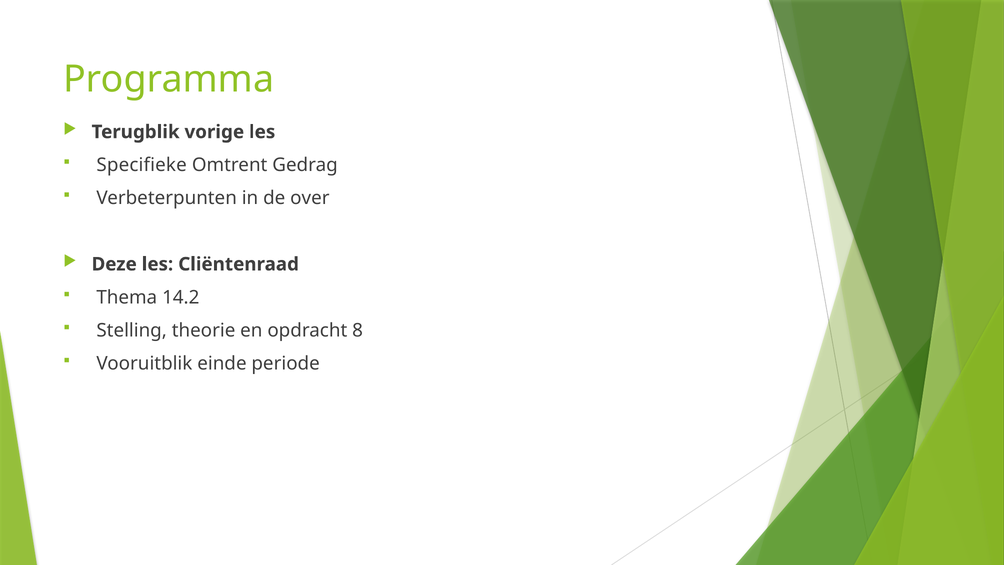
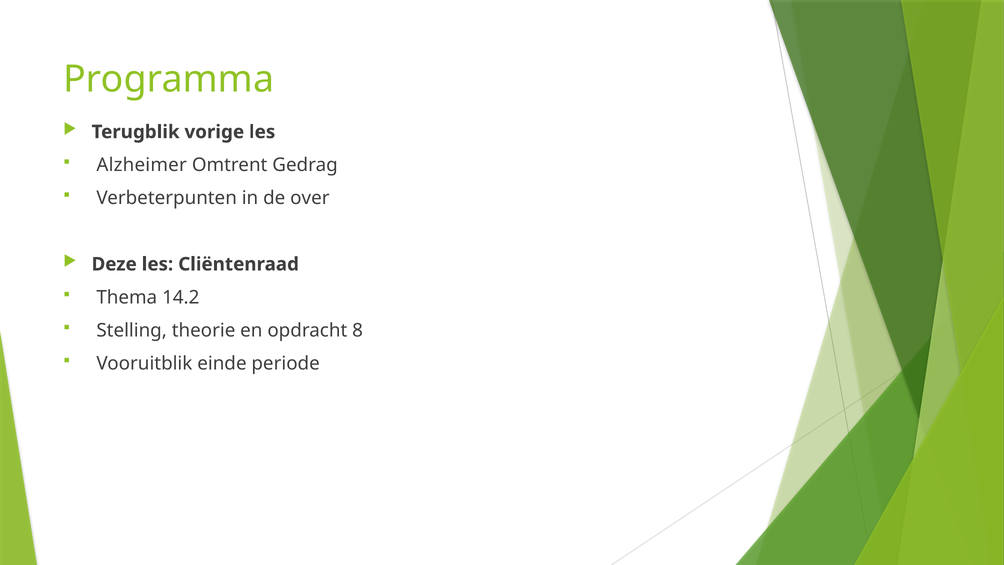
Specifieke: Specifieke -> Alzheimer (142, 165)
